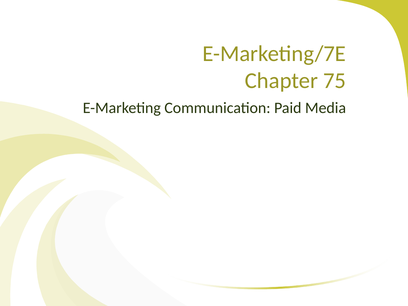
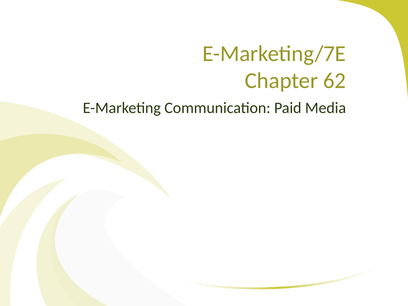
75: 75 -> 62 (335, 81)
